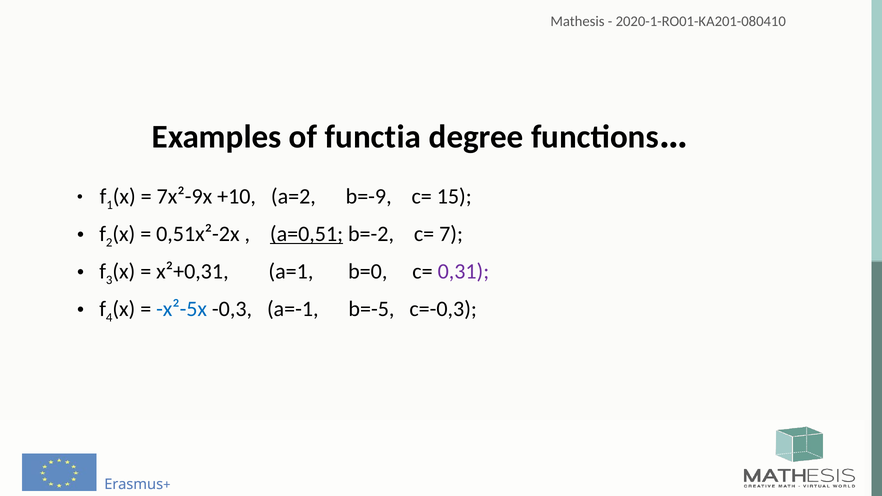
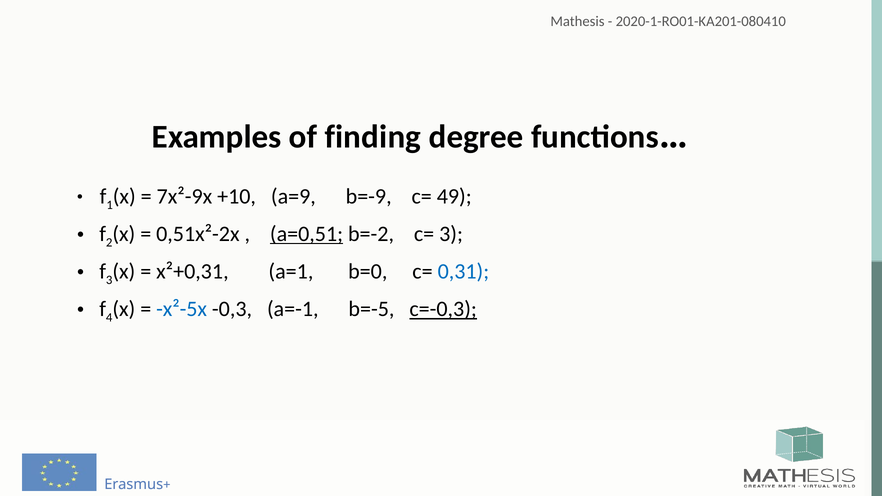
functia: functia -> finding (373, 137)
a=2: a=2 -> a=9 (293, 196)
15: 15 -> 49 (454, 196)
c= 7: 7 -> 3 (451, 234)
0,31 colour: purple -> blue (463, 272)
c=-0,3 underline: none -> present (443, 309)
